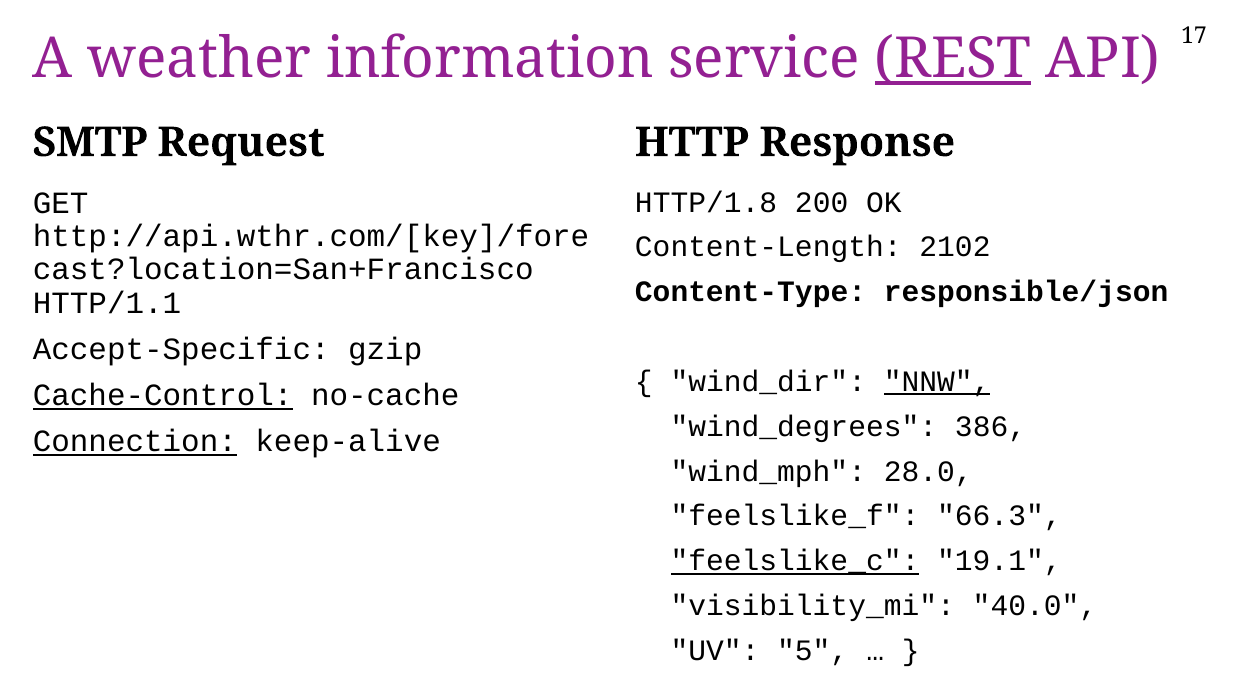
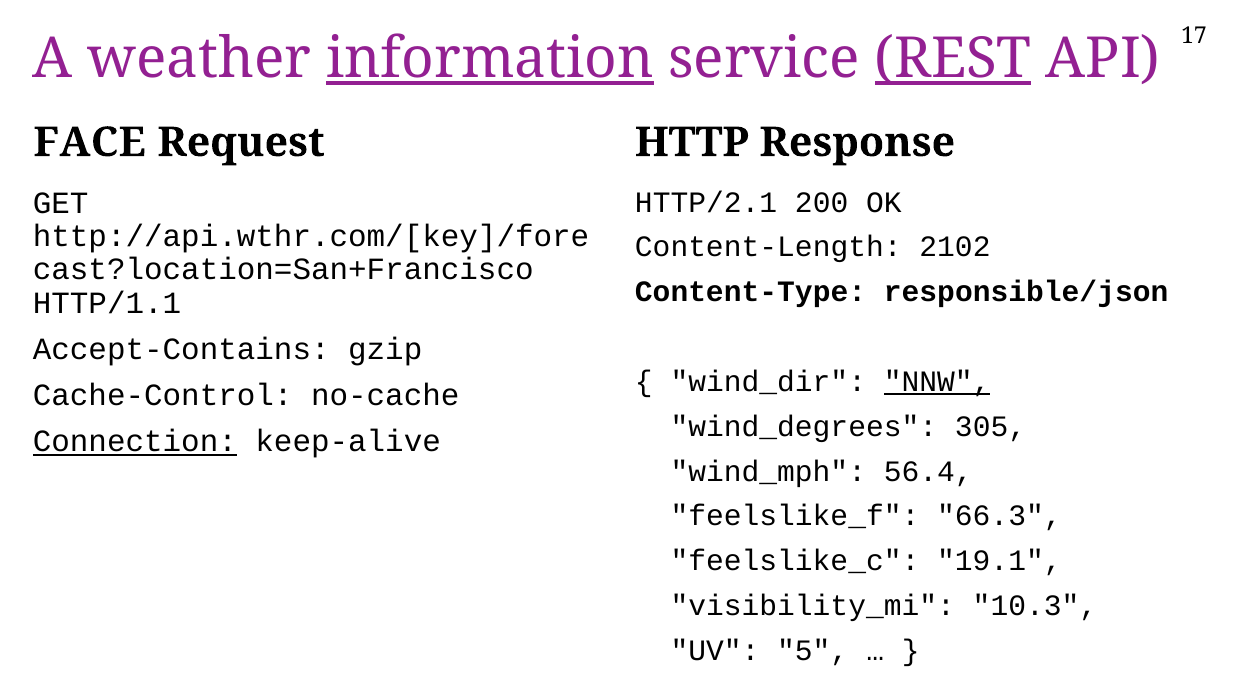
information underline: none -> present (490, 59)
SMTP: SMTP -> FACE (90, 142)
HTTP/1.8: HTTP/1.8 -> HTTP/2.1 (706, 202)
Accept-Specific: Accept-Specific -> Accept-Contains (181, 349)
Cache-Control underline: present -> none (163, 396)
386: 386 -> 305 (991, 427)
28.0: 28.0 -> 56.4 (928, 471)
feelslike_c underline: present -> none (795, 561)
40.0: 40.0 -> 10.3 (1035, 606)
